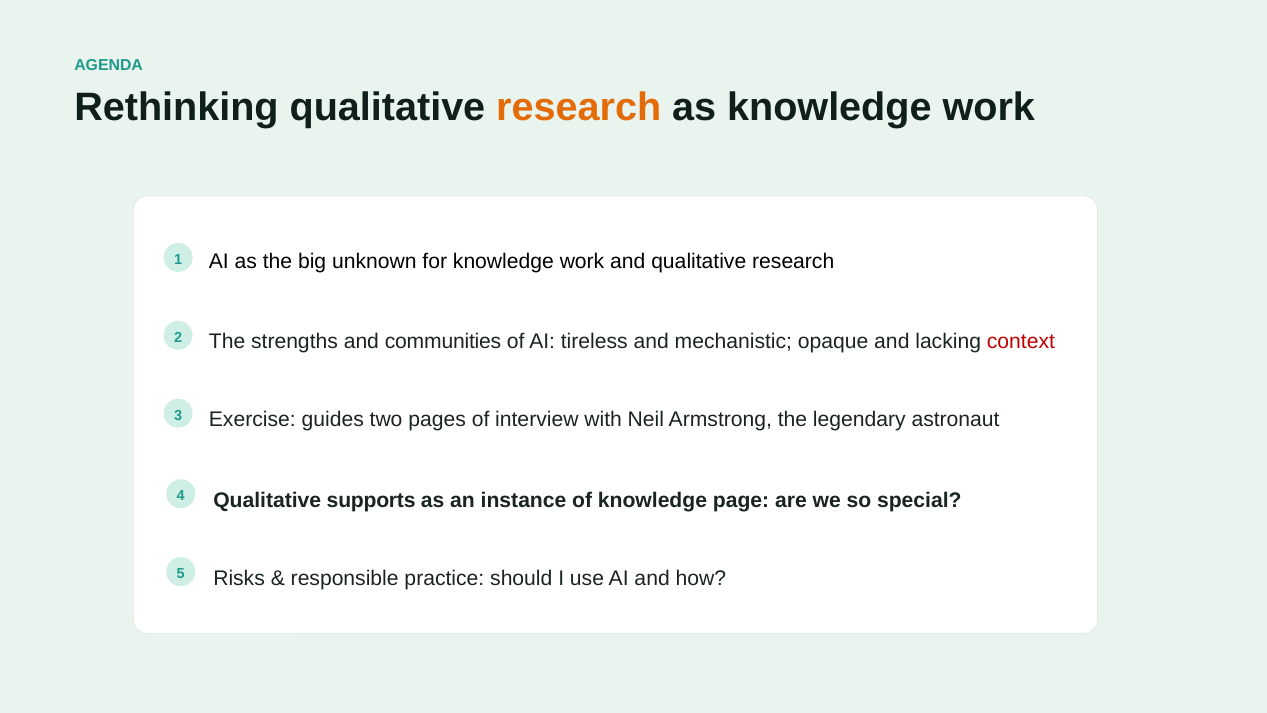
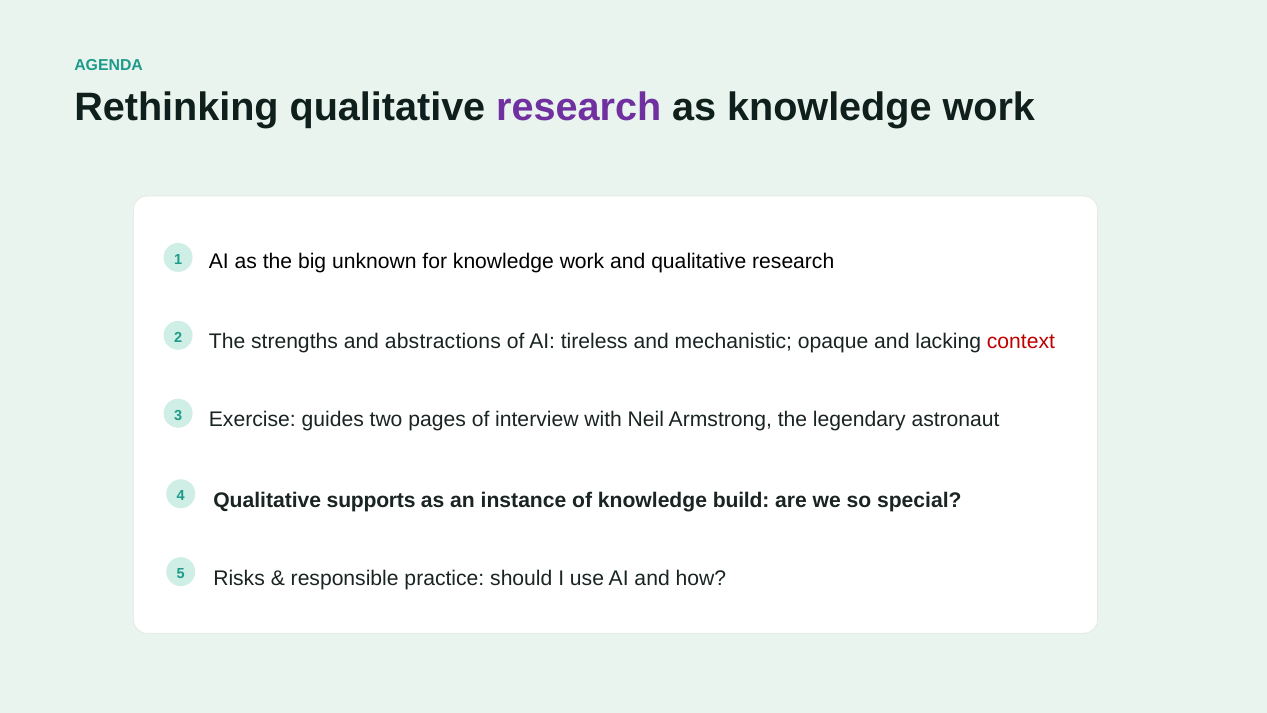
research colour: orange -> purple (579, 107)
communities: communities -> abstractions (443, 341)
page: page -> build (741, 500)
